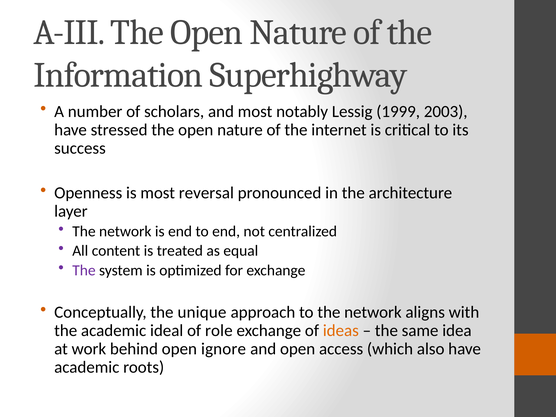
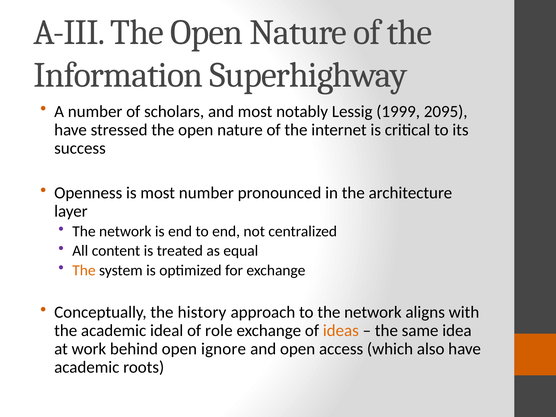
2003: 2003 -> 2095 (446, 111)
most reversal: reversal -> number (206, 193)
The colour: purple -> orange (84, 270)
unique: unique -> history (202, 312)
